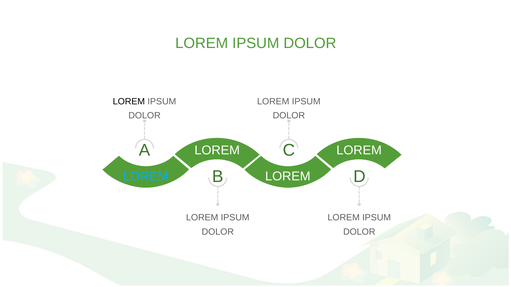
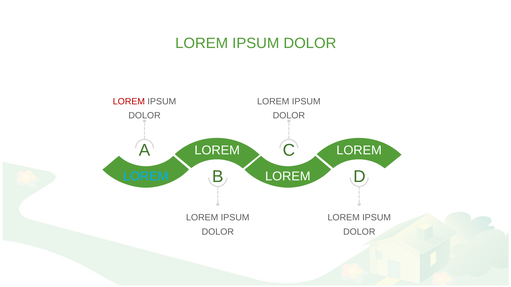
LOREM colour: black -> red (129, 102)
